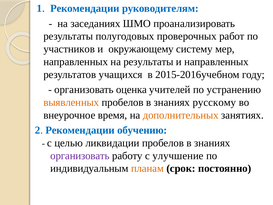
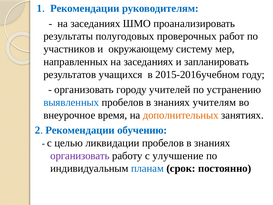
направленных на результаты: результаты -> заседаниях (148, 62)
и направленных: направленных -> запланировать (216, 62)
оценка: оценка -> городу (131, 89)
выявленных colour: orange -> blue (71, 102)
русскому: русскому -> учителям (214, 102)
планам colour: orange -> blue (147, 168)
